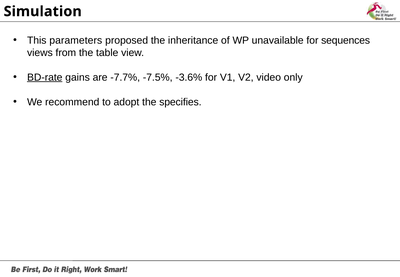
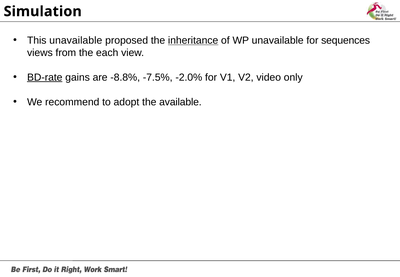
This parameters: parameters -> unavailable (76, 40)
inheritance underline: none -> present (193, 40)
table: table -> each (107, 53)
-7.7%: -7.7% -> -8.8% (125, 77)
-3.6%: -3.6% -> -2.0% (189, 77)
specifies: specifies -> available (180, 102)
